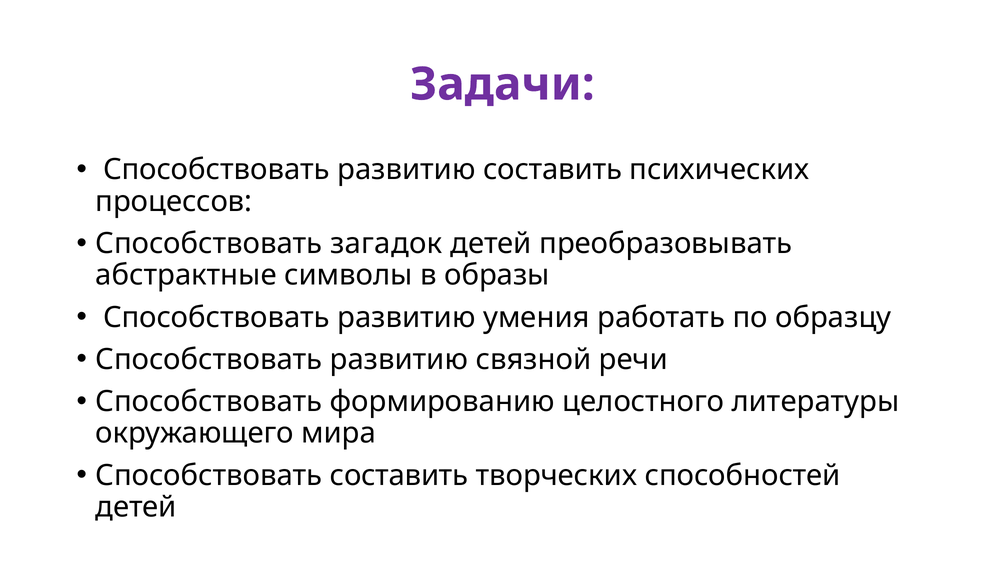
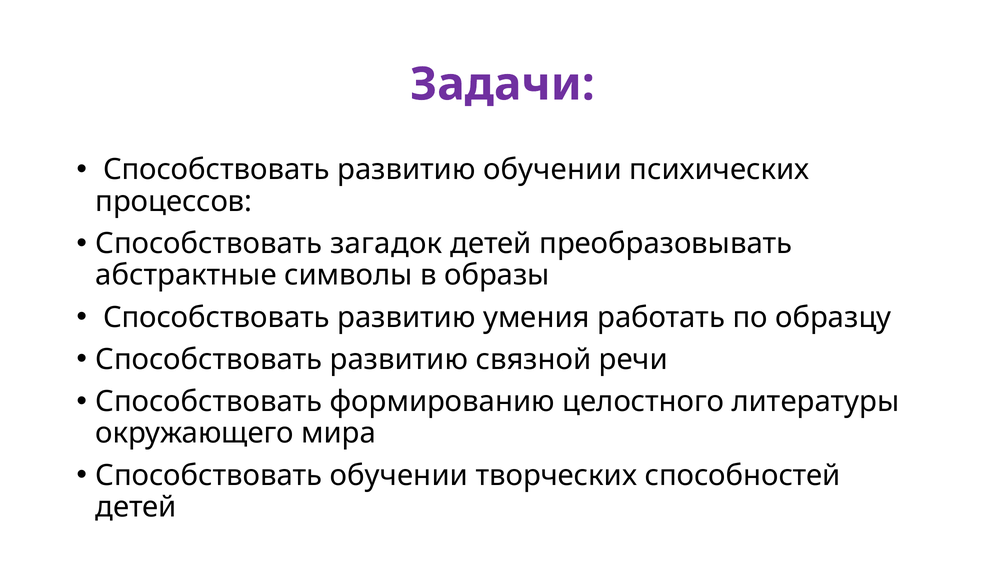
развитию составить: составить -> обучении (553, 170)
Способствовать составить: составить -> обучении (399, 476)
